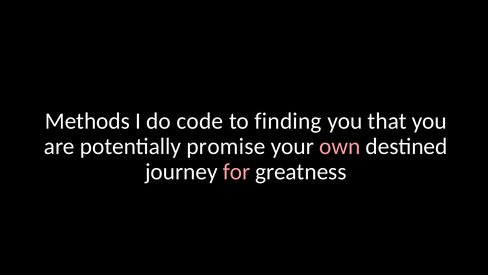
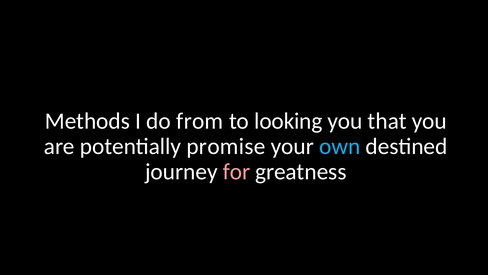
code: code -> from (200, 121)
finding: finding -> looking (288, 121)
own colour: pink -> light blue (340, 146)
